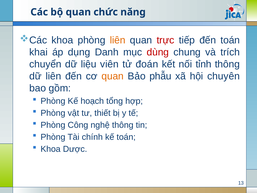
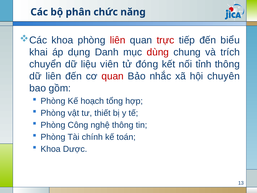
bộ quan: quan -> phân (78, 12)
liên colour: orange -> red (118, 40)
đến toán: toán -> biểu (230, 40)
đoán: đoán -> đóng (147, 64)
quan colour: orange -> red (113, 76)
phẫu: phẫu -> nhắc (160, 76)
